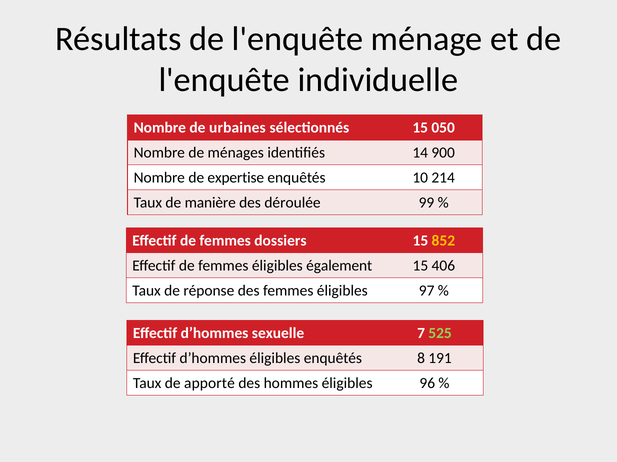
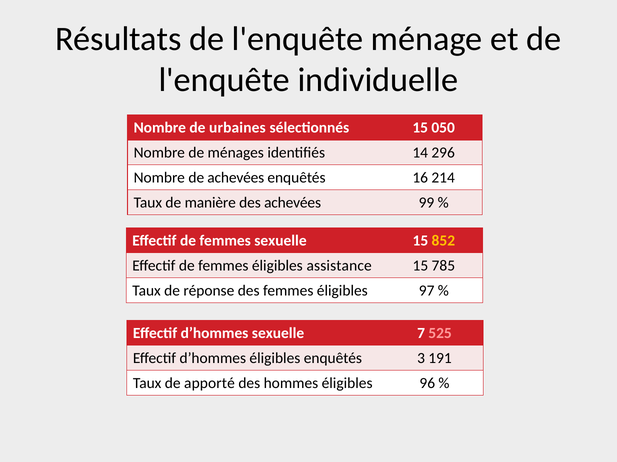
900: 900 -> 296 (443, 153)
de expertise: expertise -> achevées (236, 178)
10: 10 -> 16 (420, 178)
des déroulée: déroulée -> achevées (293, 203)
femmes dossiers: dossiers -> sexuelle (280, 241)
également: également -> assistance (339, 266)
406: 406 -> 785 (443, 266)
525 colour: light green -> pink (440, 334)
8: 8 -> 3 (421, 359)
